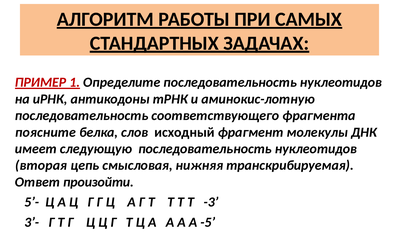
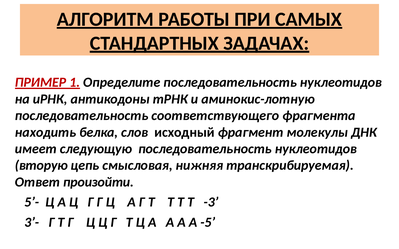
поясните: поясните -> находить (46, 132)
вторая: вторая -> вторую (41, 166)
